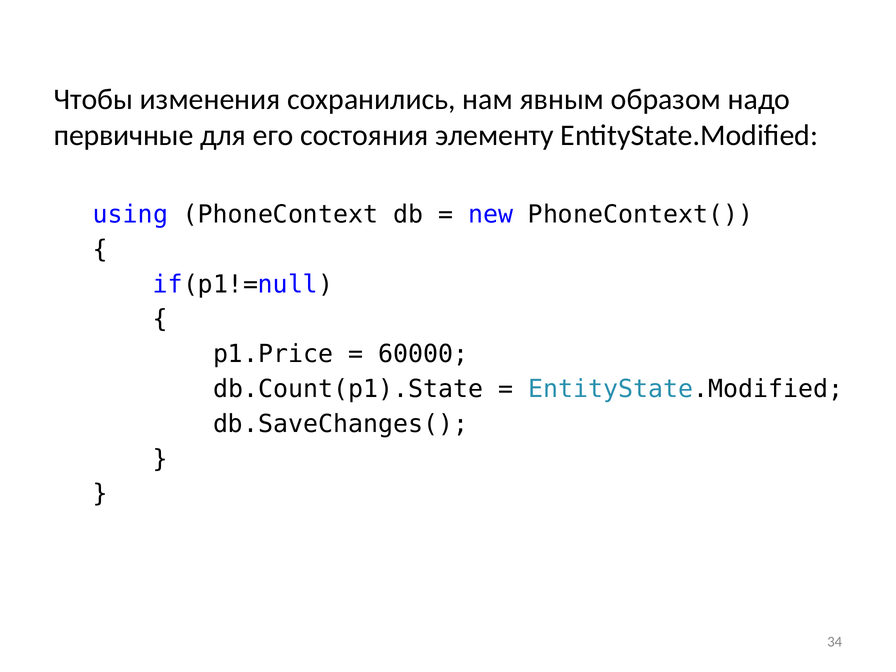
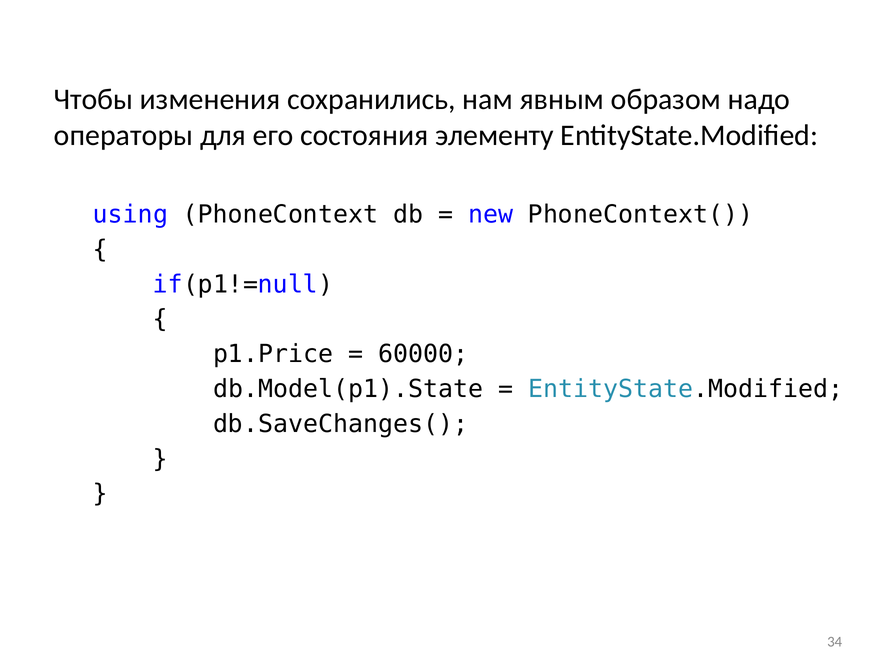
первичные: первичные -> операторы (123, 135)
db.Count(p1).State: db.Count(p1).State -> db.Model(p1).State (348, 389)
